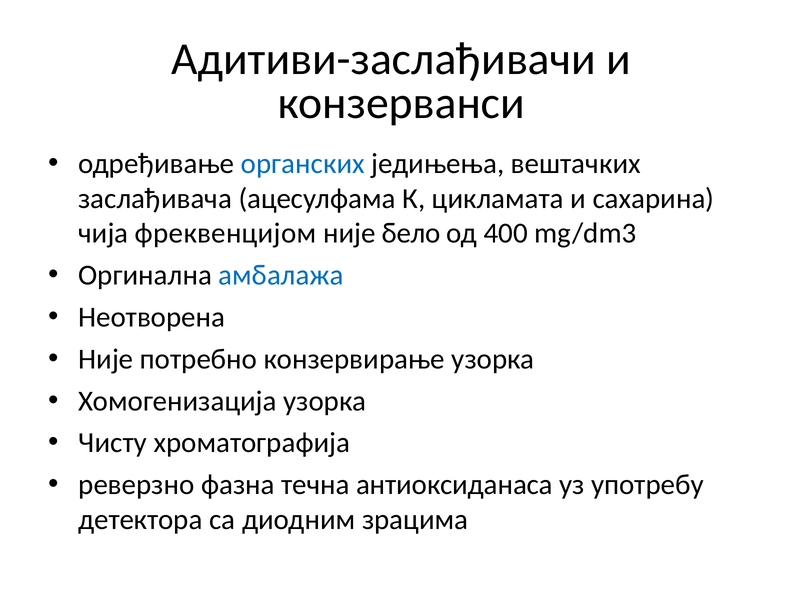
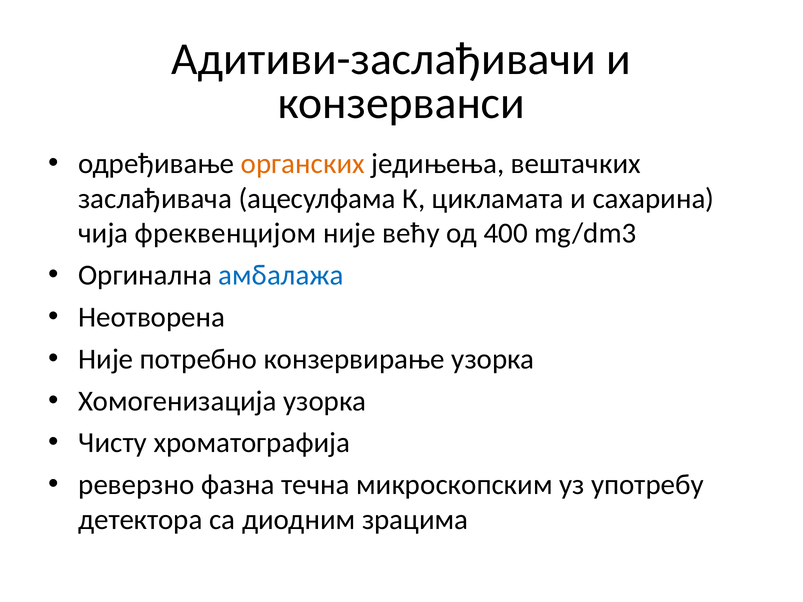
органских colour: blue -> orange (303, 164)
бело: бело -> већу (411, 234)
антиоксиданаса: антиоксиданаса -> микроскопским (454, 485)
